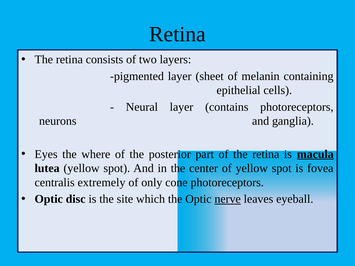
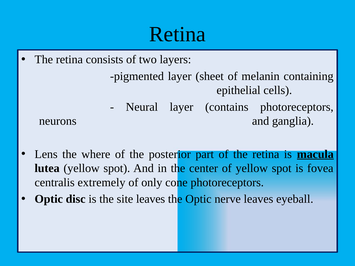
Eyes: Eyes -> Lens (46, 154)
site which: which -> leaves (151, 199)
nerve underline: present -> none (228, 199)
